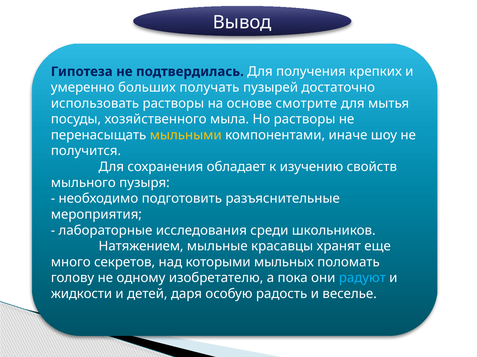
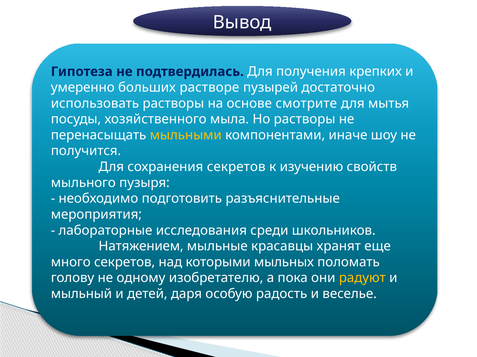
получать: получать -> растворе (209, 88)
сохранения обладает: обладает -> секретов (236, 167)
радуют colour: light blue -> yellow (362, 279)
жидкости: жидкости -> мыльный (81, 294)
